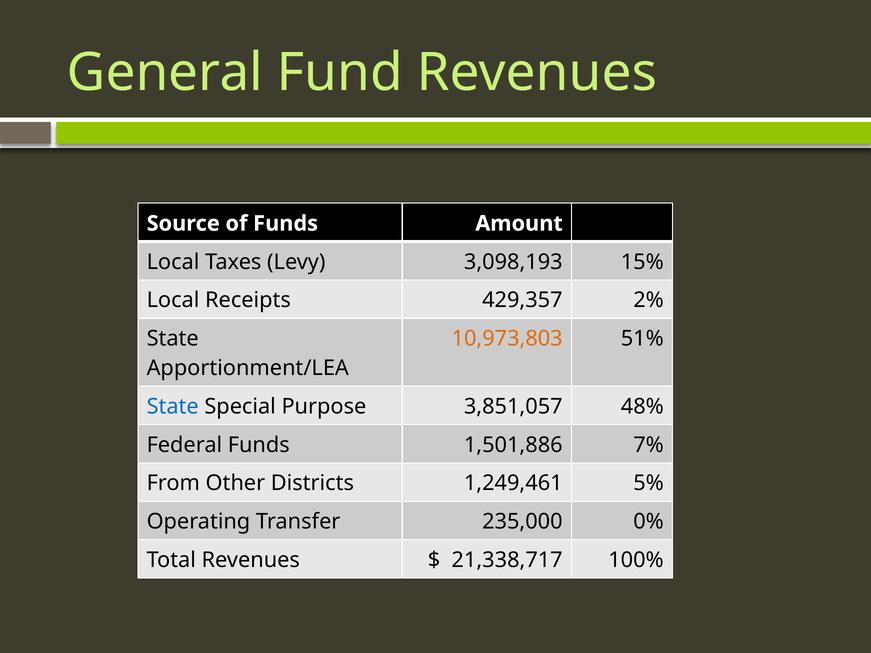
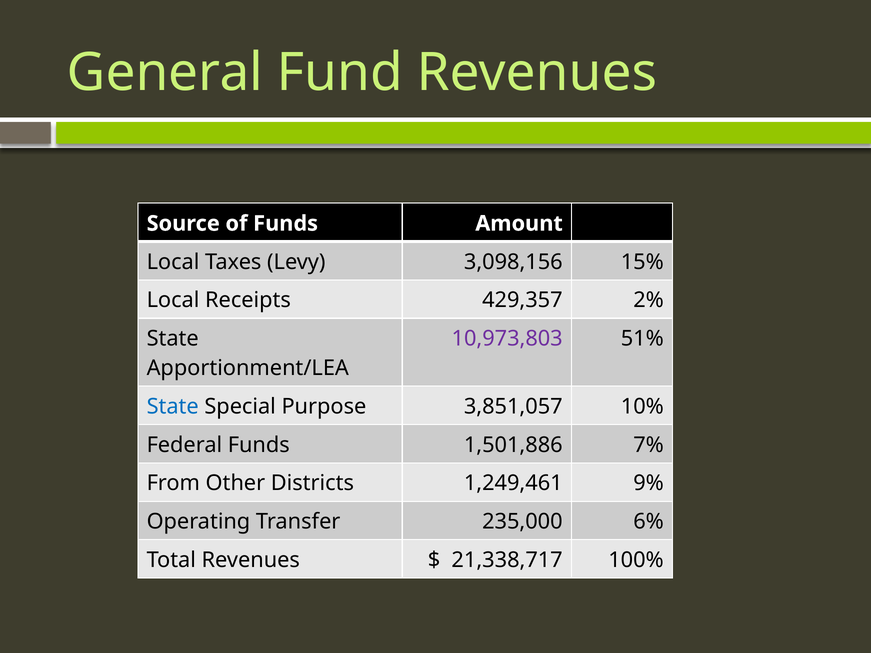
3,098,193: 3,098,193 -> 3,098,156 (513, 262)
10,973,803 colour: orange -> purple (507, 339)
48%: 48% -> 10% (642, 407)
5%: 5% -> 9% (649, 483)
0%: 0% -> 6% (649, 522)
